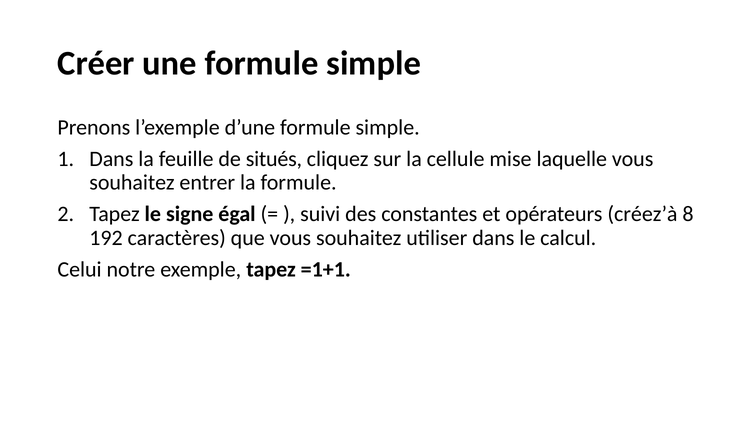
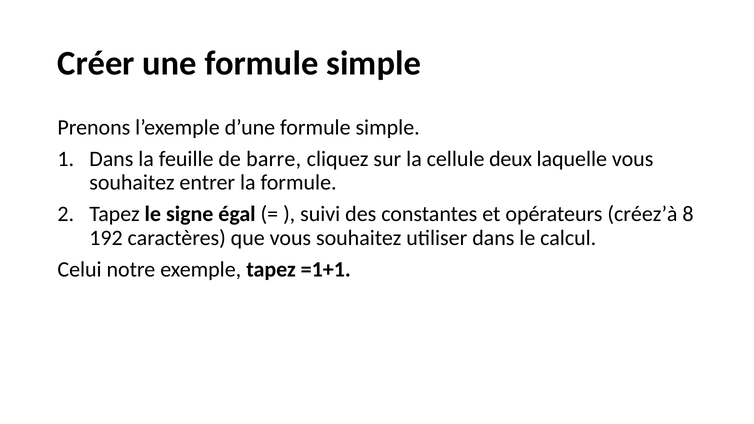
situés: situés -> barre (274, 159)
mise: mise -> deux (511, 159)
